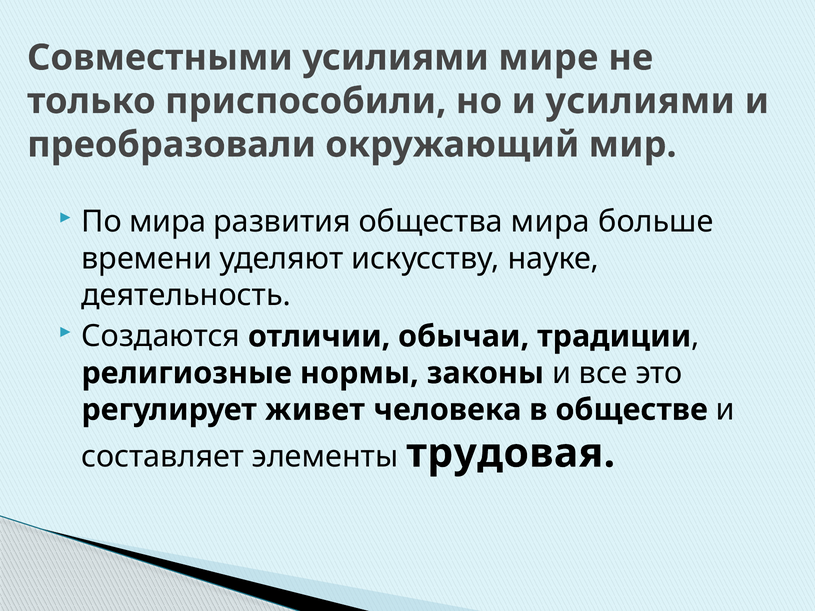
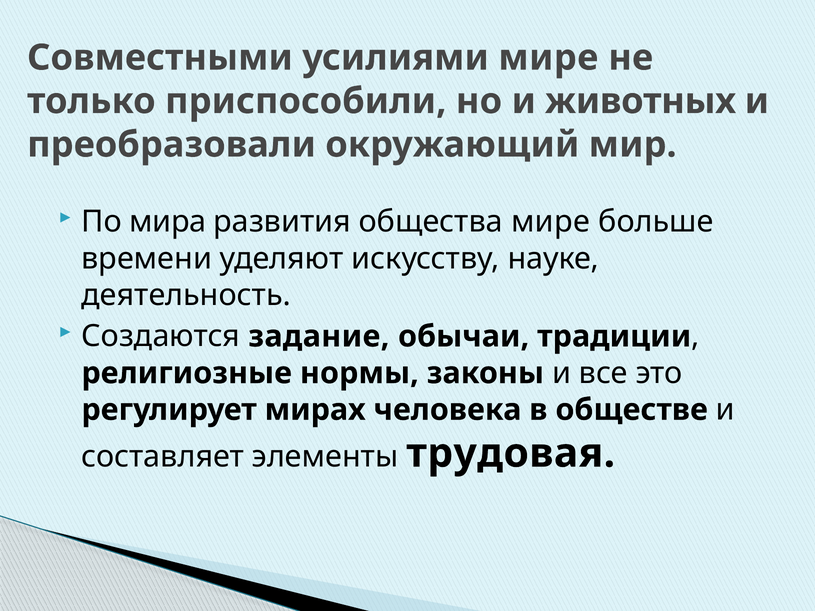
и усилиями: усилиями -> животных (640, 101)
общества мира: мира -> мире (550, 222)
отличии: отличии -> задание (319, 337)
живет: живет -> мирах (315, 410)
